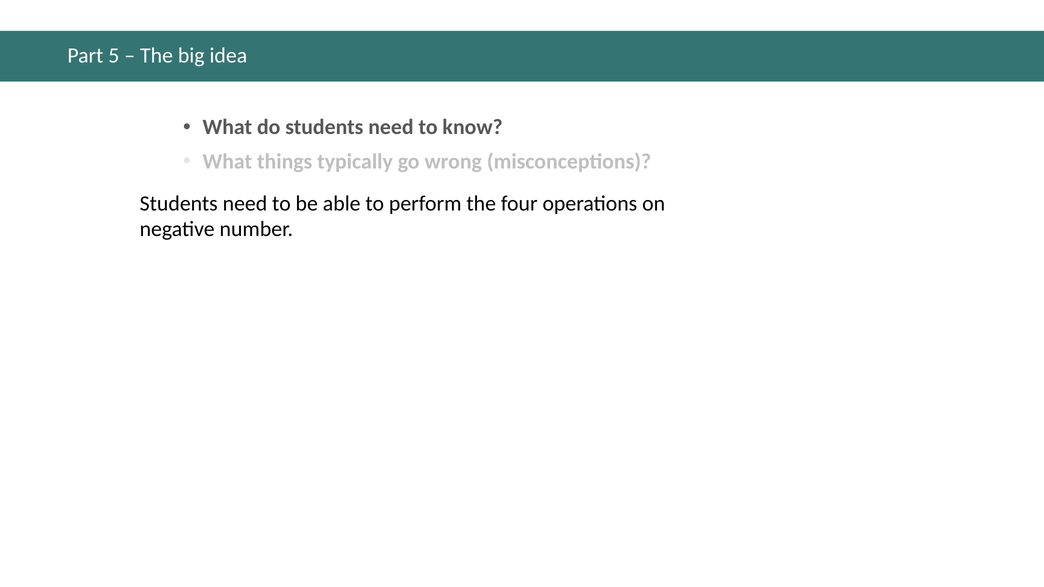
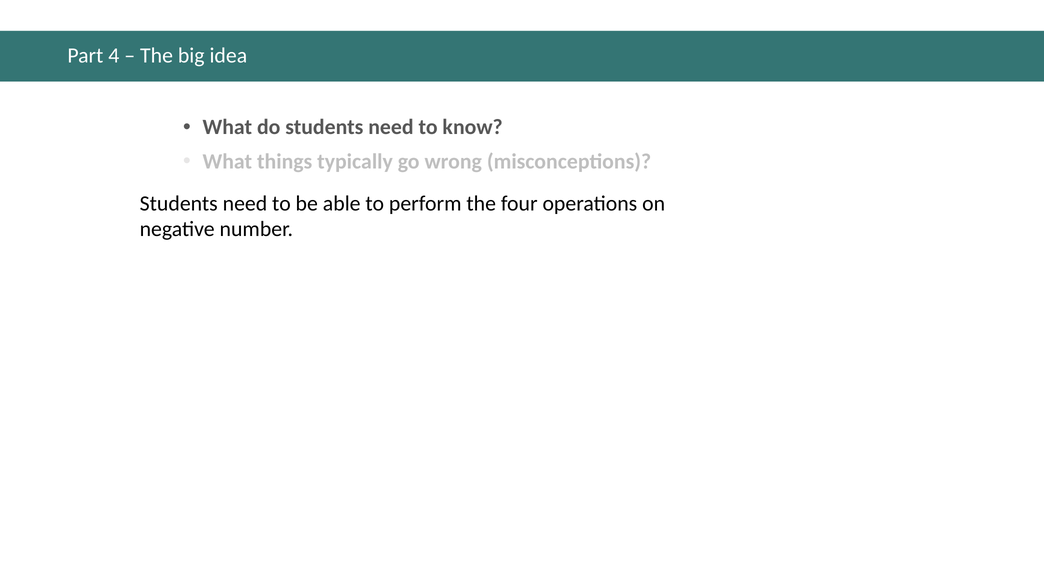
5: 5 -> 4 (114, 56)
